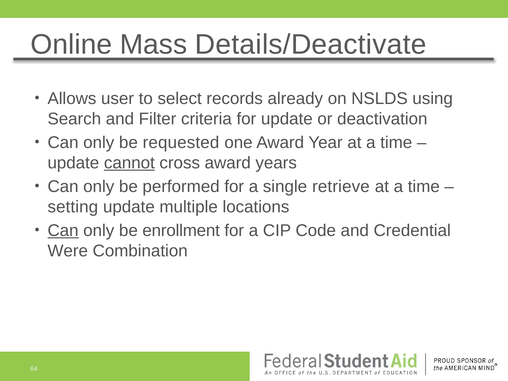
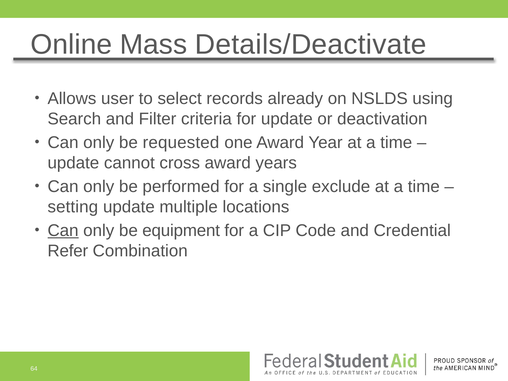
cannot underline: present -> none (129, 163)
retrieve: retrieve -> exclude (341, 187)
enrollment: enrollment -> equipment (181, 231)
Were: Were -> Refer (68, 251)
